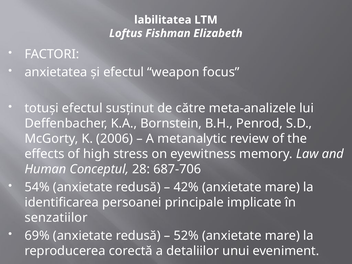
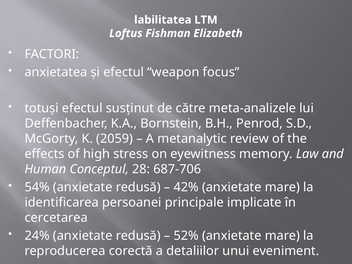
2006: 2006 -> 2059 (115, 139)
senzatiilor: senzatiilor -> cercetarea (56, 218)
69%: 69% -> 24% (37, 236)
